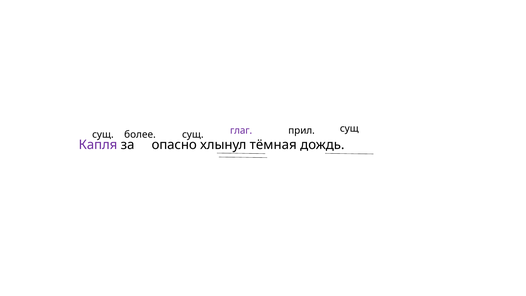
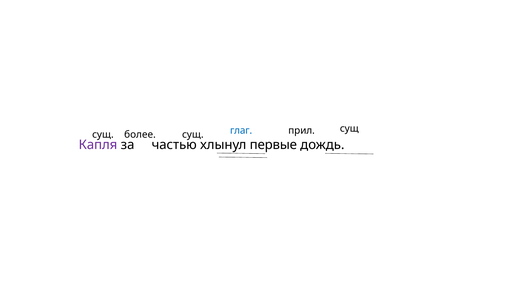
глаг colour: purple -> blue (241, 131)
опасно: опасно -> частью (174, 145)
тёмная: тёмная -> первые (273, 145)
